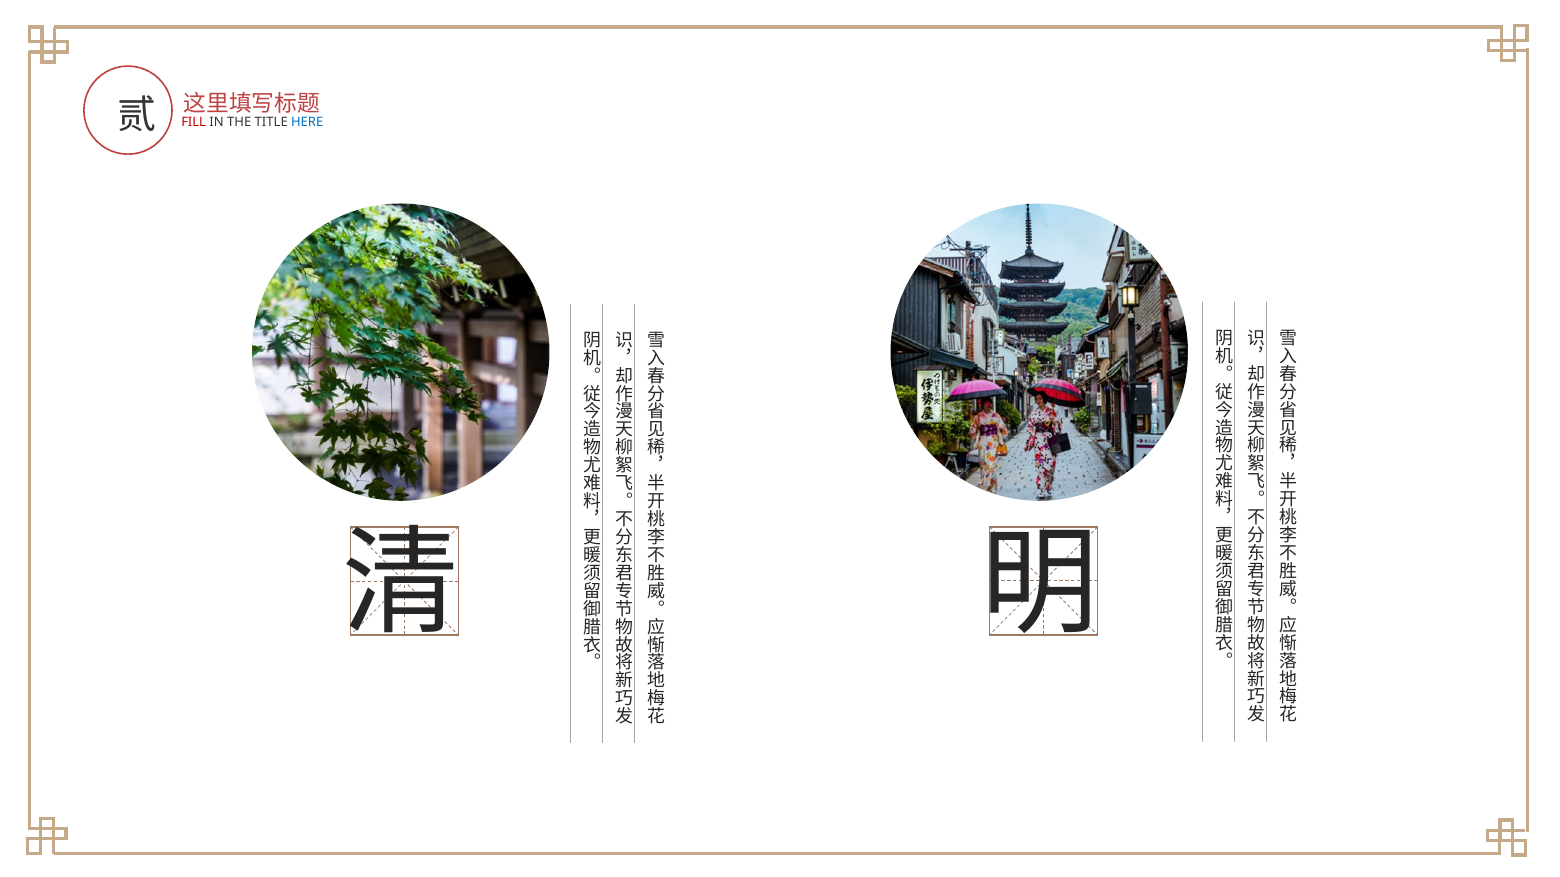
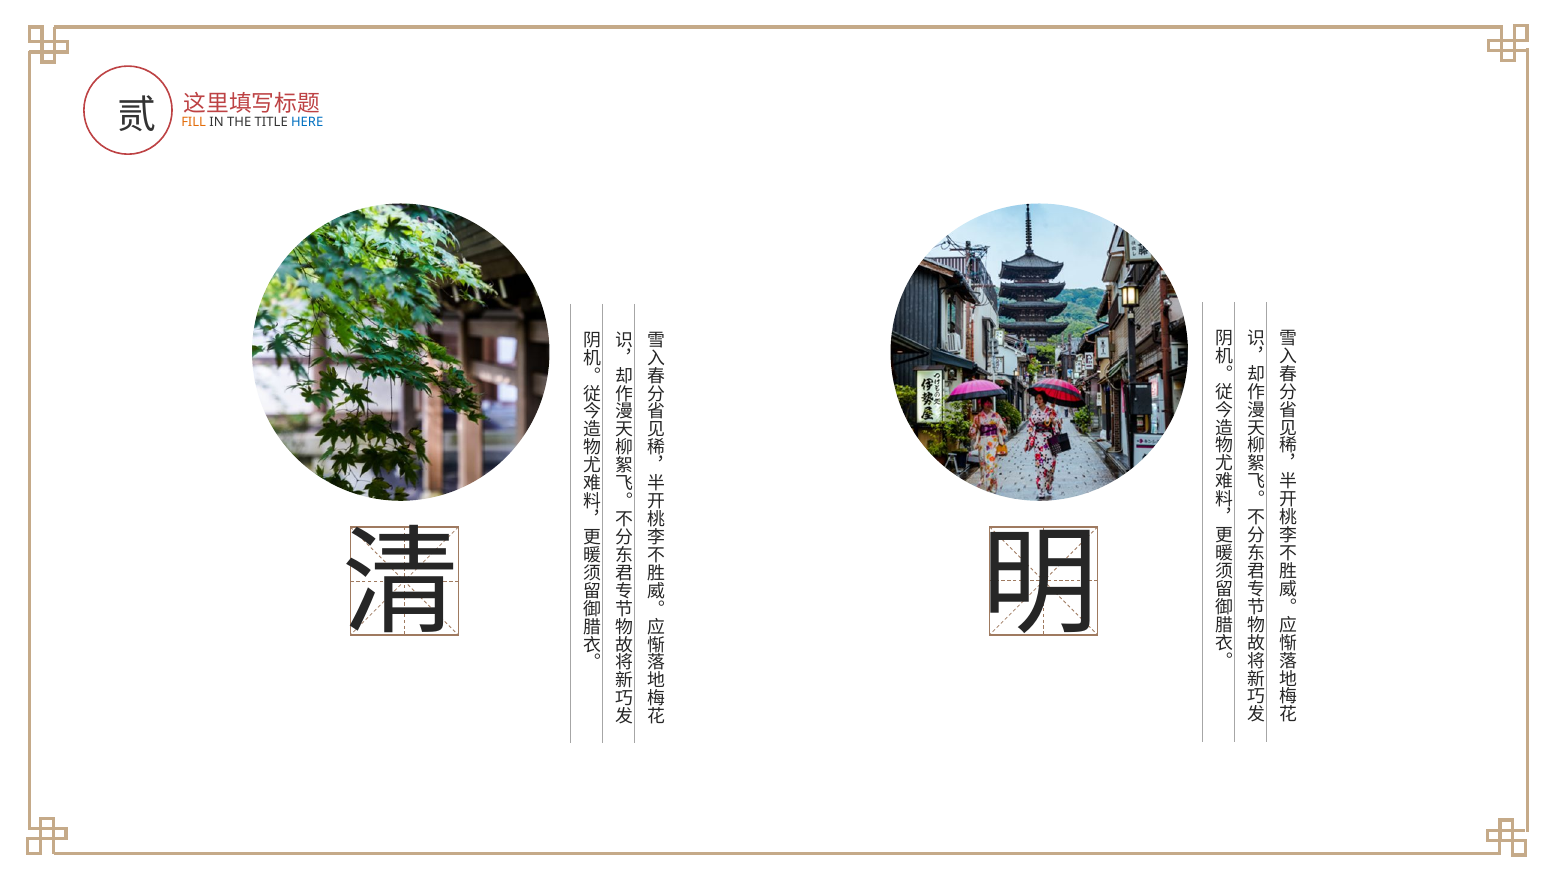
FILL colour: red -> orange (194, 122)
